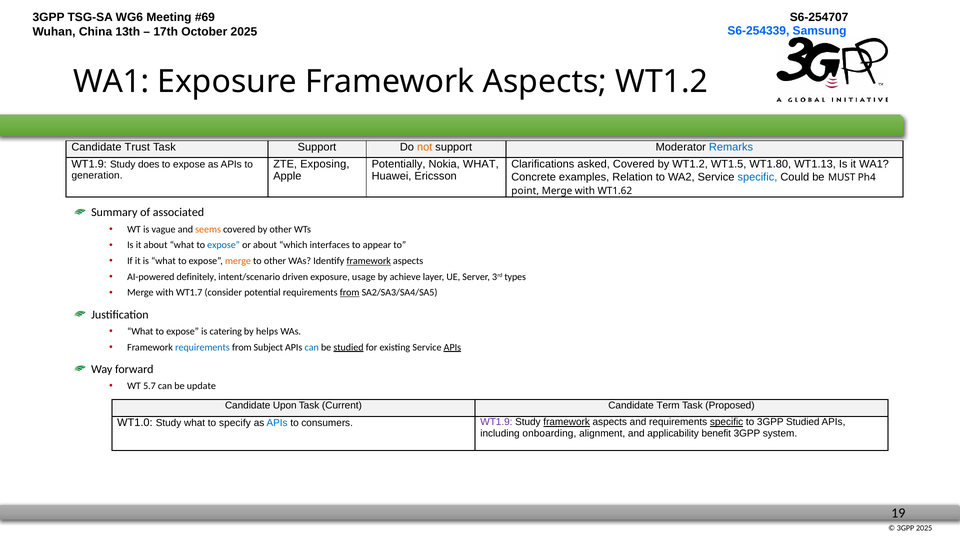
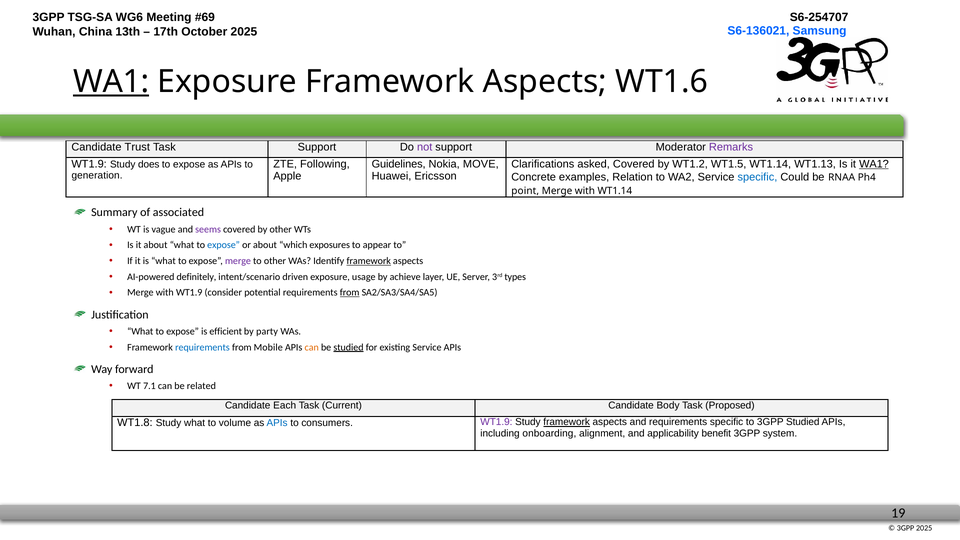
S6-254339: S6-254339 -> S6-136021 (758, 31)
WA1 underline: none -> present (111, 82)
Aspects WT1.2: WT1.2 -> WT1.6 (662, 82)
not colour: orange -> purple (425, 147)
Remarks colour: blue -> purple (731, 147)
Exposing: Exposing -> Following (325, 164)
Potentially: Potentially -> Guidelines (399, 164)
Nokia WHAT: WHAT -> MOVE (481, 164)
WT1.5 WT1.80: WT1.80 -> WT1.14 (770, 164)
WA1 underline: none -> present (874, 164)
MUST: MUST -> RNAA (842, 177)
with WT1.62: WT1.62 -> WT1.14 (615, 191)
seems colour: orange -> purple (208, 229)
interfaces: interfaces -> exposures (330, 245)
merge colour: orange -> purple (238, 261)
with WT1.7: WT1.7 -> WT1.9 (189, 293)
catering: catering -> efficient (226, 331)
helps: helps -> party (267, 331)
Subject: Subject -> Mobile (268, 347)
can colour: blue -> orange (312, 347)
APIs underline: present -> none (452, 347)
5.7: 5.7 -> 7.1 (149, 386)
update: update -> related (201, 386)
Upon: Upon -> Each (285, 405)
Term: Term -> Body (668, 405)
WT1.0: WT1.0 -> WT1.8 (135, 423)
specify: specify -> volume (235, 423)
specific underline: present -> none (727, 422)
